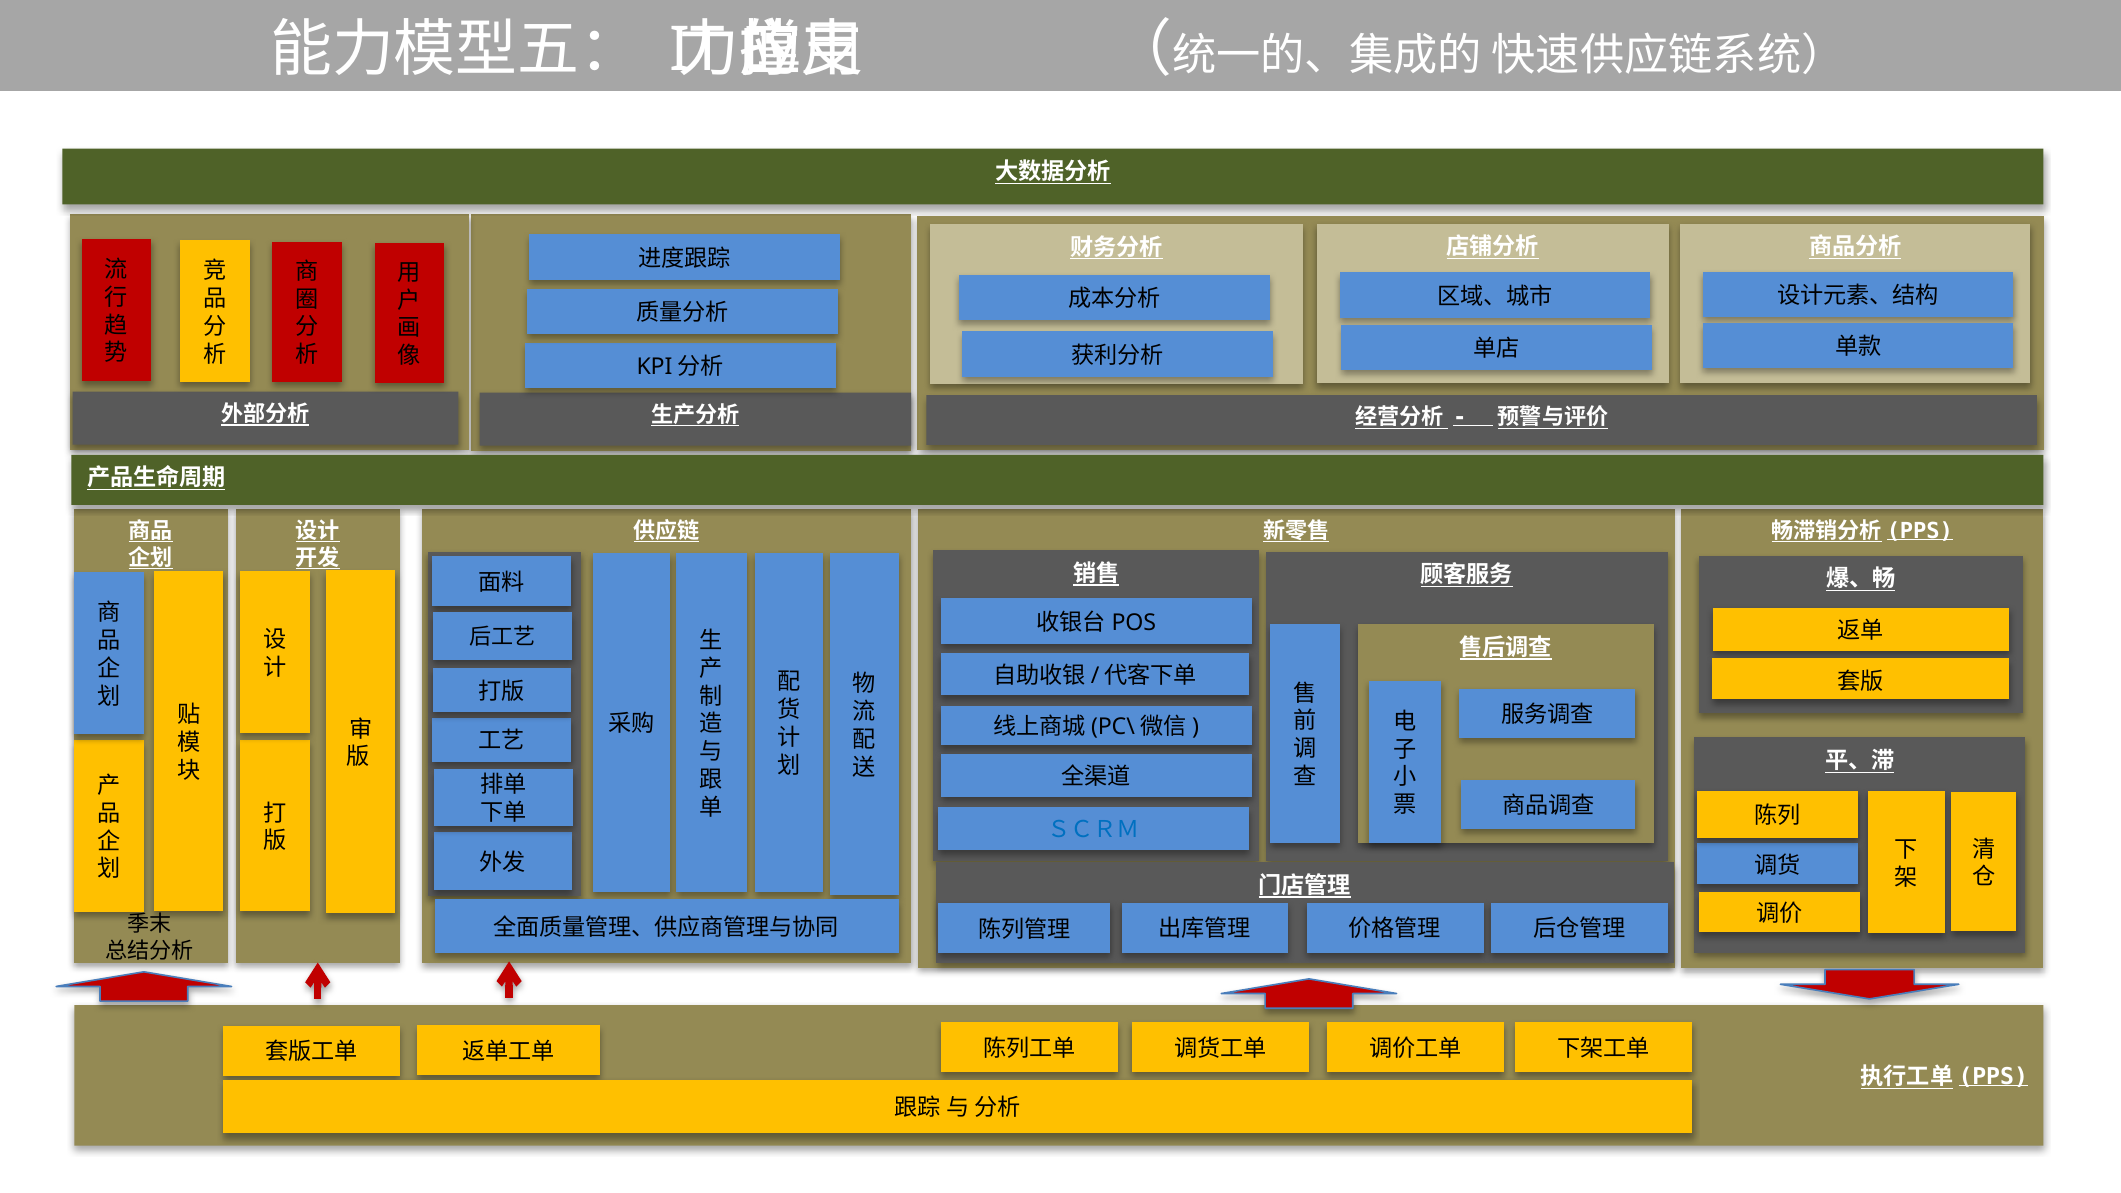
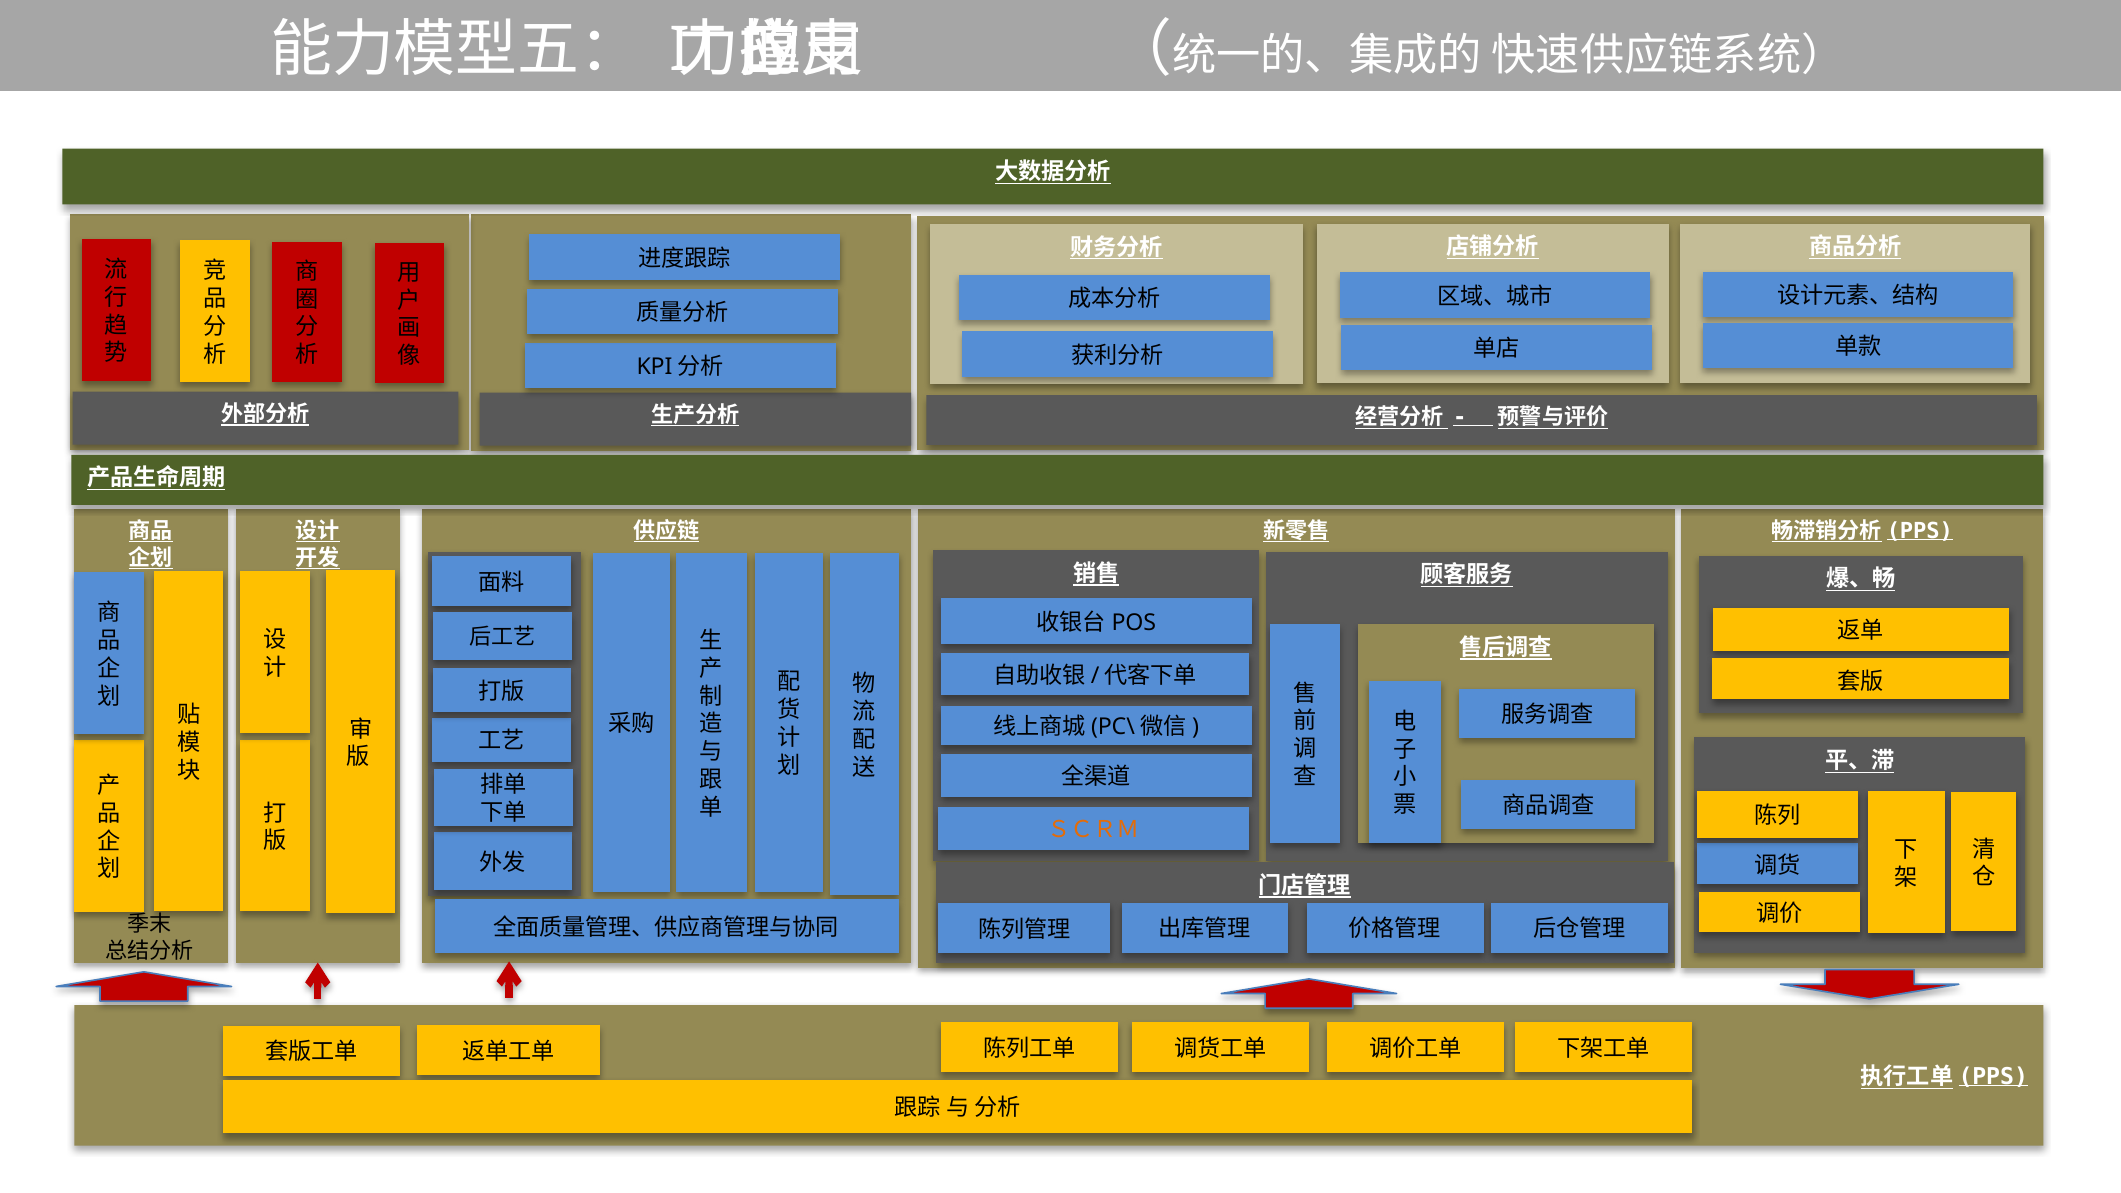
ＳＣＲＭ colour: blue -> orange (1094, 830)
